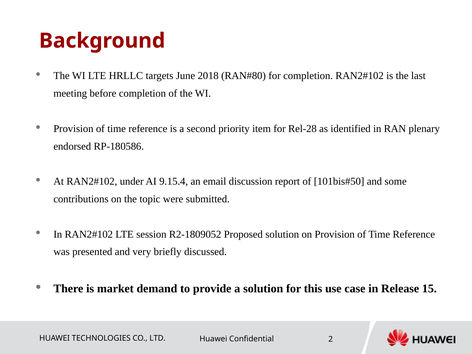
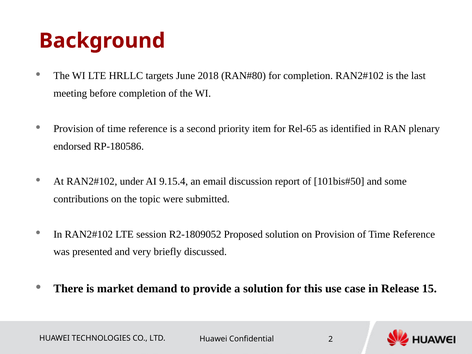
Rel-28: Rel-28 -> Rel-65 (302, 129)
